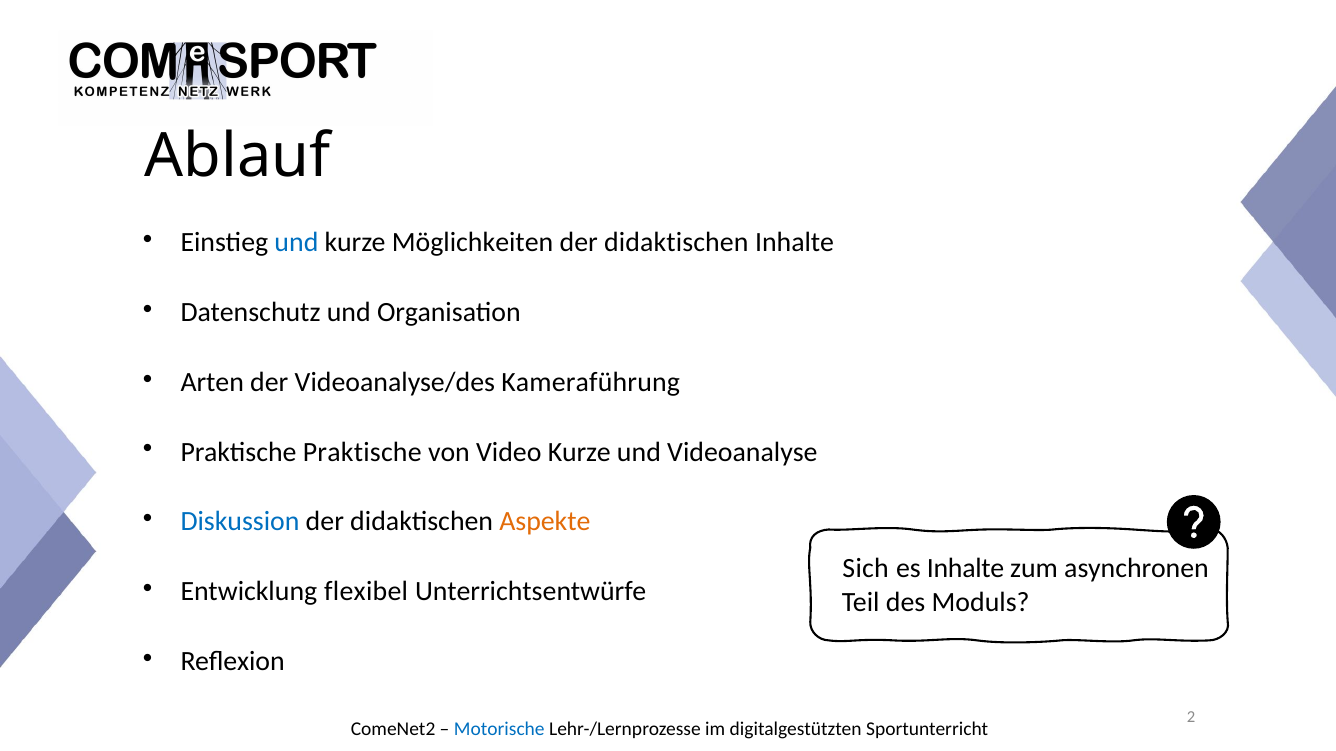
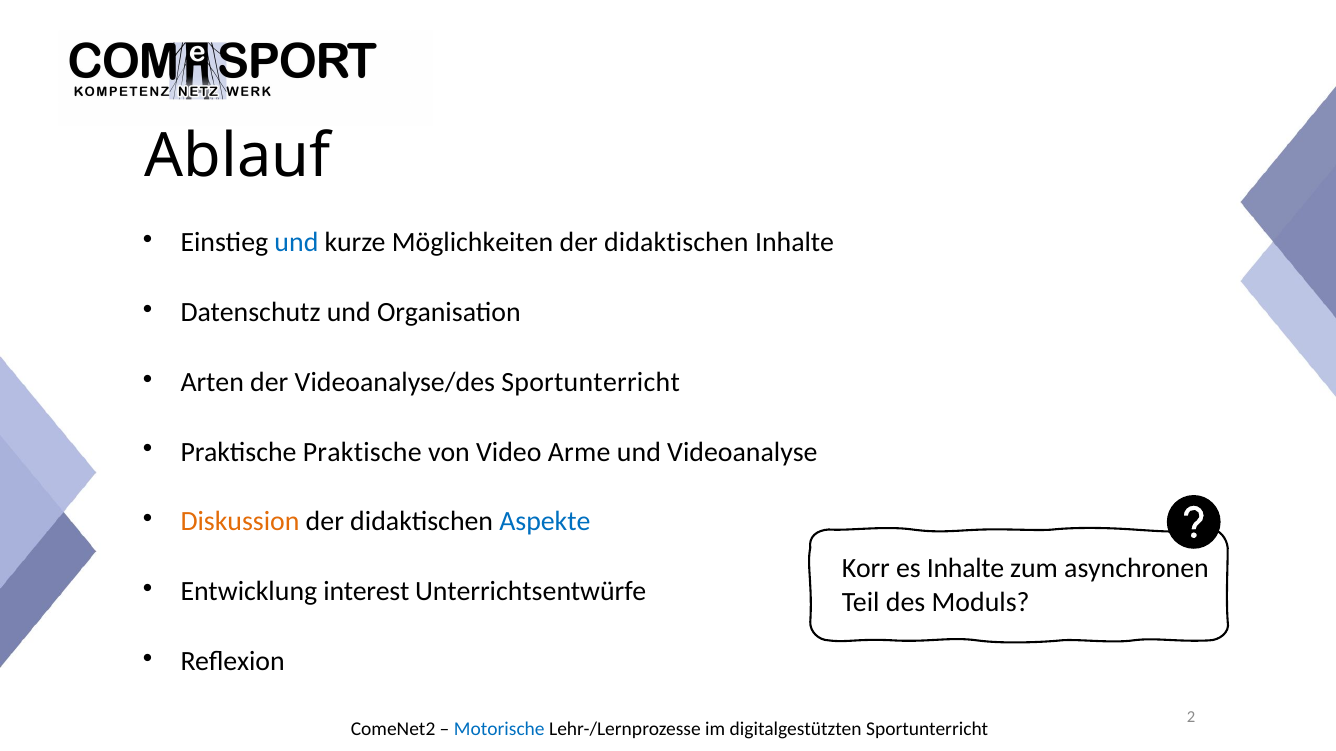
Videoanalyse/des Kameraführung: Kameraführung -> Sportunterricht (591, 382)
Video Kurze: Kurze -> Arme (579, 452)
Diskussion colour: blue -> orange (240, 522)
Aspekte colour: orange -> blue (545, 522)
Sich: Sich -> Korr (866, 569)
flexibel: flexibel -> interest (366, 592)
